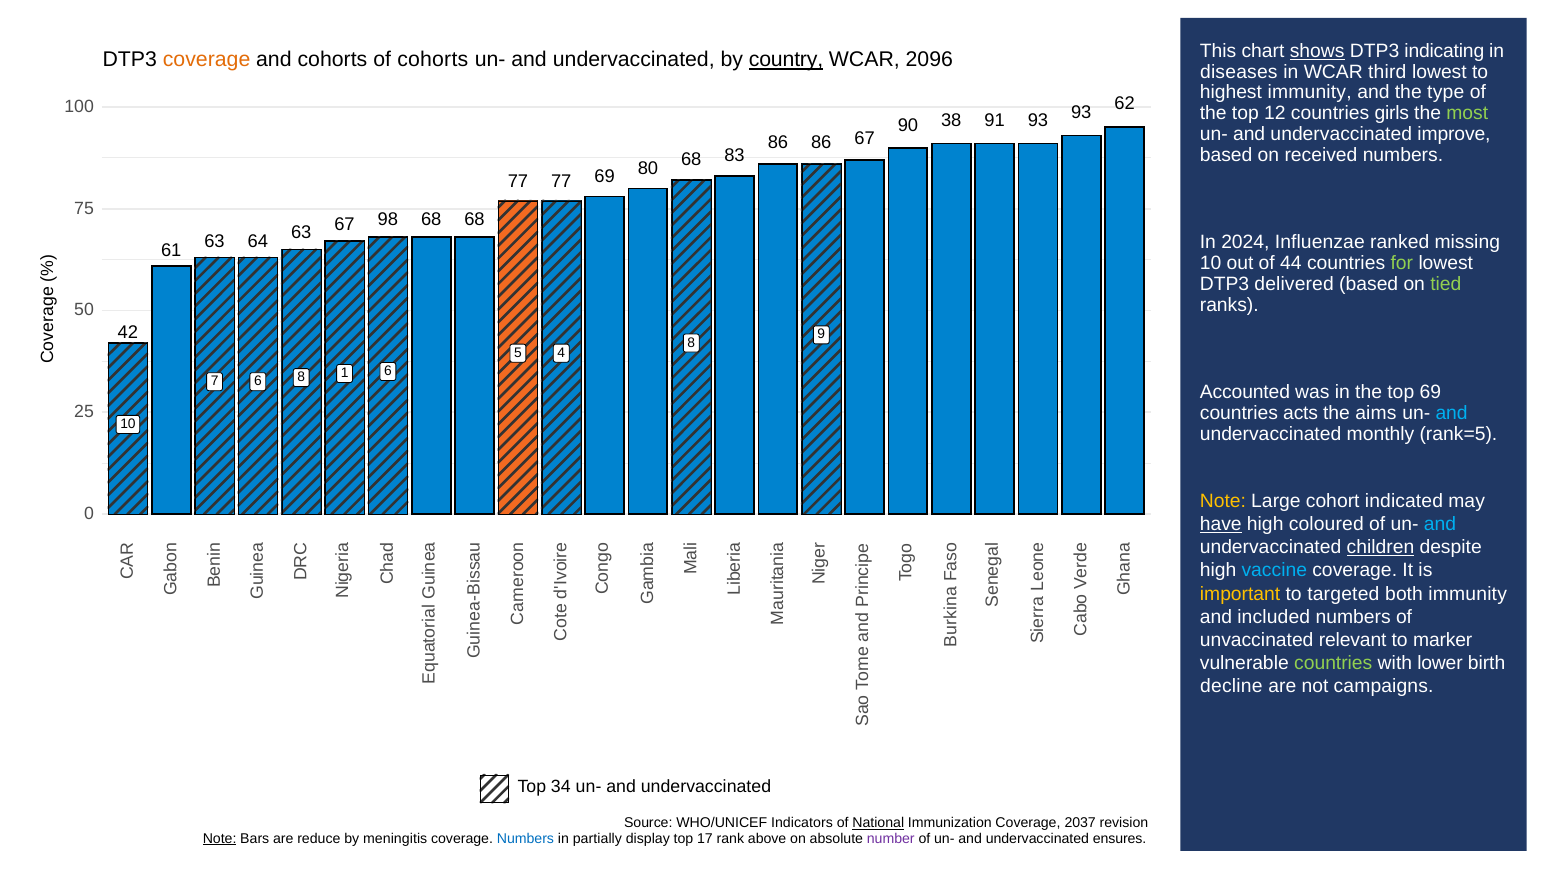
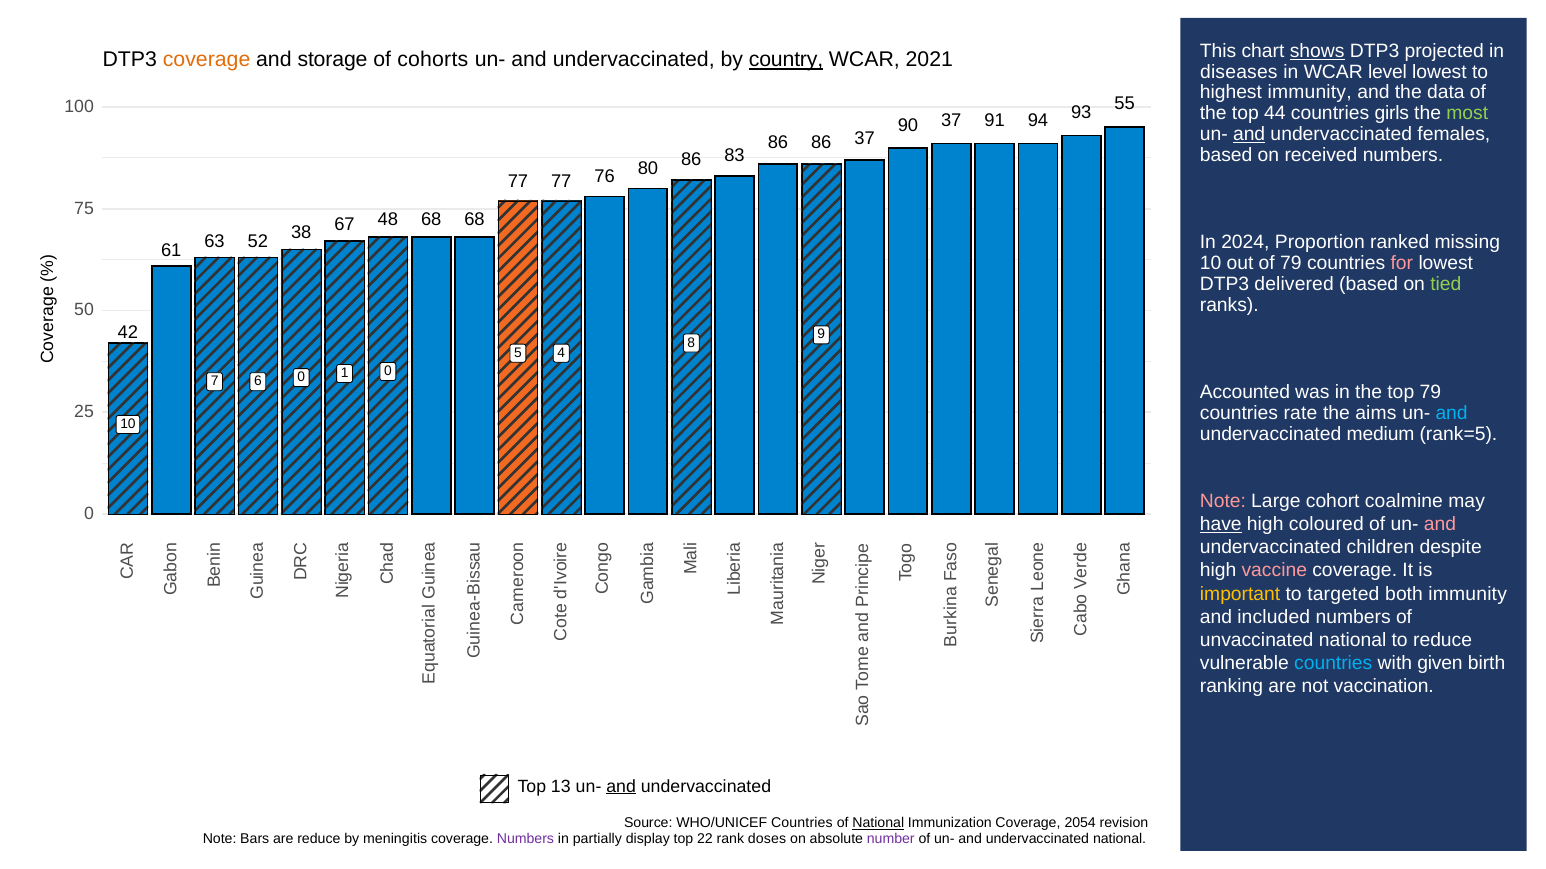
indicating: indicating -> projected (1444, 51)
and cohorts: cohorts -> storage (333, 60)
2096: 2096 -> 2021 (929, 60)
third: third -> level (1387, 72)
type: type -> data (1446, 93)
12: 12 -> 44 (1275, 113)
90 38: 38 -> 37 (951, 121)
91 93: 93 -> 94 (1038, 121)
62: 62 -> 55 (1125, 104)
and underline: none -> present (1249, 134)
improve: improve -> females (1454, 134)
86 67: 67 -> 37 (865, 138)
77 69: 69 -> 76 (605, 177)
80 68: 68 -> 86 (691, 160)
63 63: 63 -> 38 (301, 233)
98: 98 -> 48 (388, 220)
Influenzae: Influenzae -> Proportion (1320, 243)
64: 64 -> 52 (258, 242)
of 44: 44 -> 79 (1291, 263)
for colour: light green -> pink (1402, 263)
7 8: 8 -> 0 (301, 377)
1 6: 6 -> 0 (388, 371)
top 69: 69 -> 79 (1430, 392)
acts: acts -> rate (1300, 413)
monthly: monthly -> medium (1381, 434)
Note colour: yellow -> pink (1223, 501)
indicated: indicated -> coalmine (1404, 501)
and colour: light blue -> pink (1440, 525)
children underline: present -> none (1380, 548)
vaccine colour: light blue -> pink (1274, 571)
unvaccinated relevant: relevant -> national (1353, 640)
to marker: marker -> reduce (1443, 640)
countries colour: light green -> light blue (1333, 664)
lower: lower -> given (1440, 664)
decline: decline -> ranking (1231, 687)
campaigns: campaigns -> vaccination (1384, 687)
34: 34 -> 13 (561, 787)
and underline: none -> present (621, 787)
WHO/UNICEF Indicators: Indicators -> Countries (802, 824)
2037: 2037 -> 2054 (1080, 824)
Note underline: present -> none (220, 839)
Numbers colour: blue -> purple (525, 839)
17: 17 -> 22 (705, 839)
above: above -> doses (767, 839)
undervaccinated ensures: ensures -> national (1120, 839)
